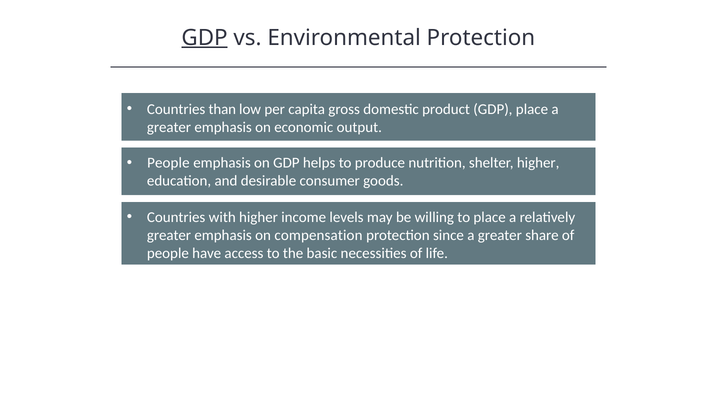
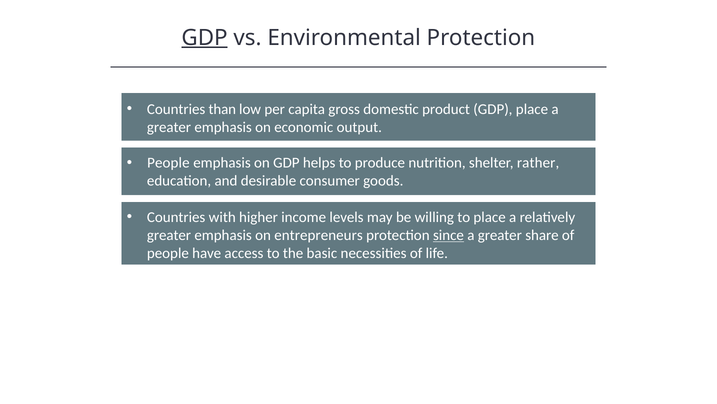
shelter higher: higher -> rather (538, 163)
compensation: compensation -> entrepreneurs (319, 235)
since underline: none -> present (448, 235)
